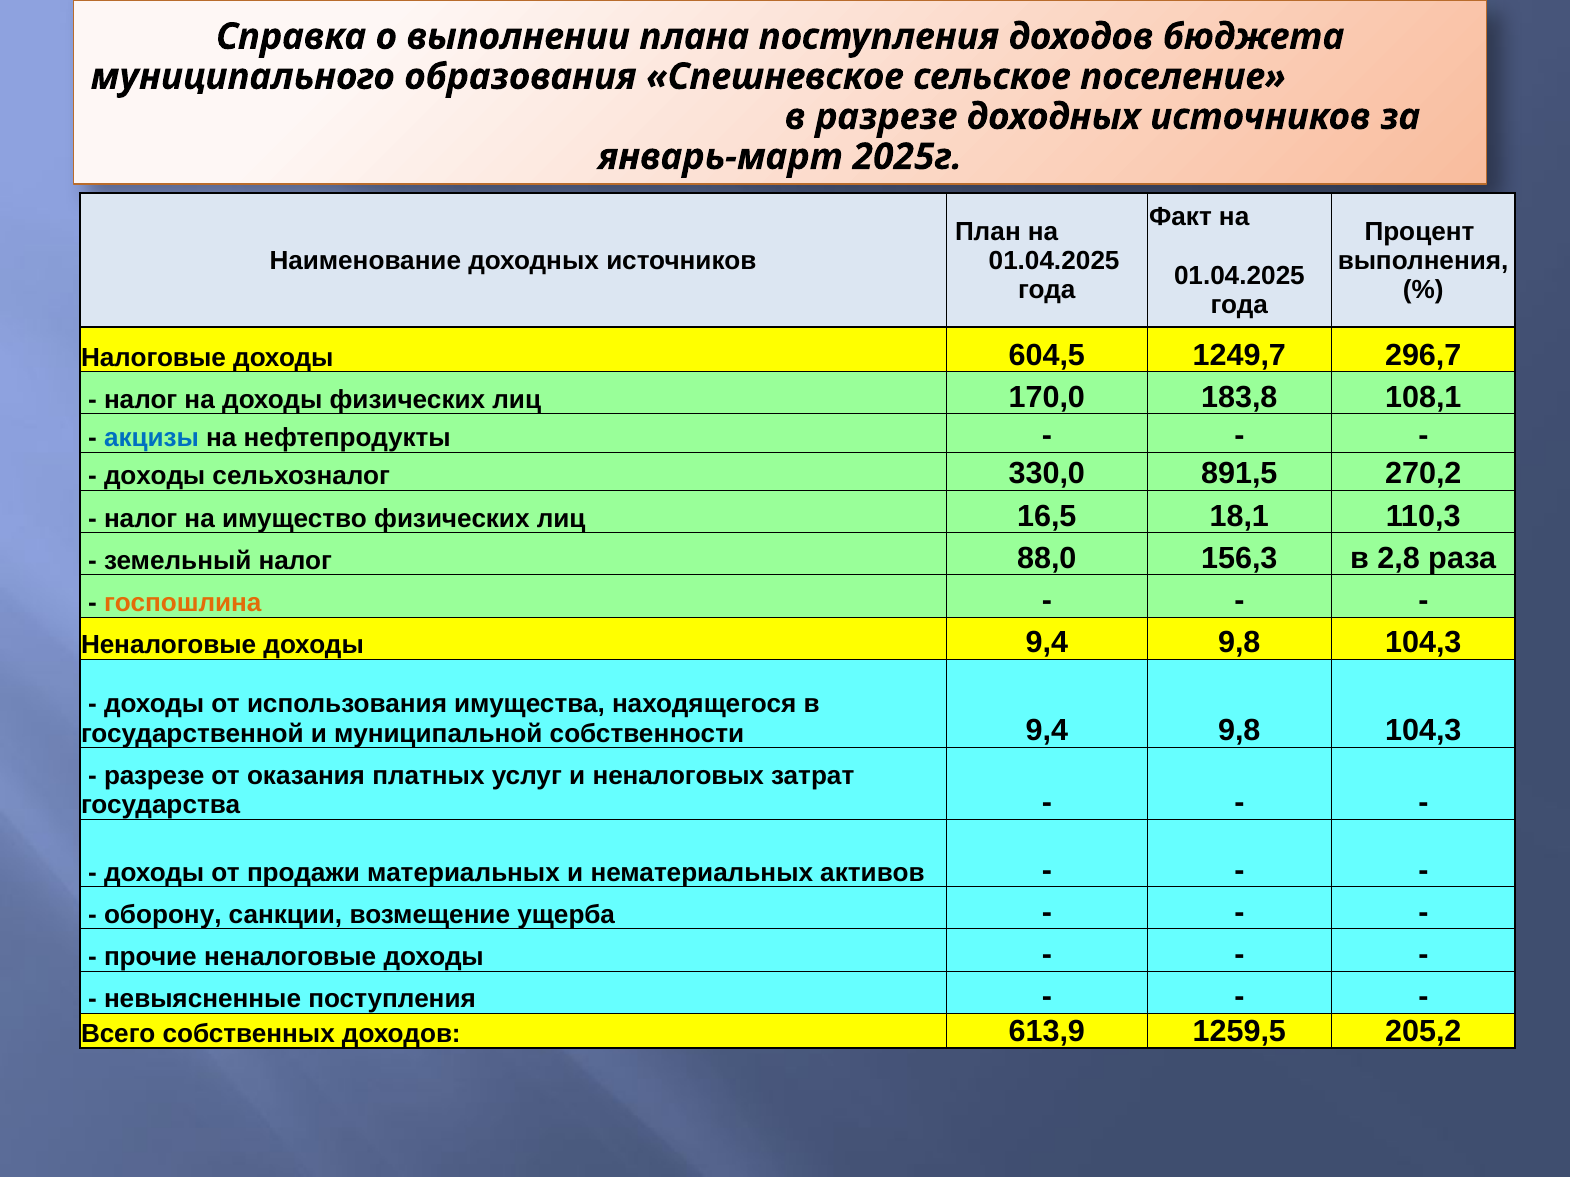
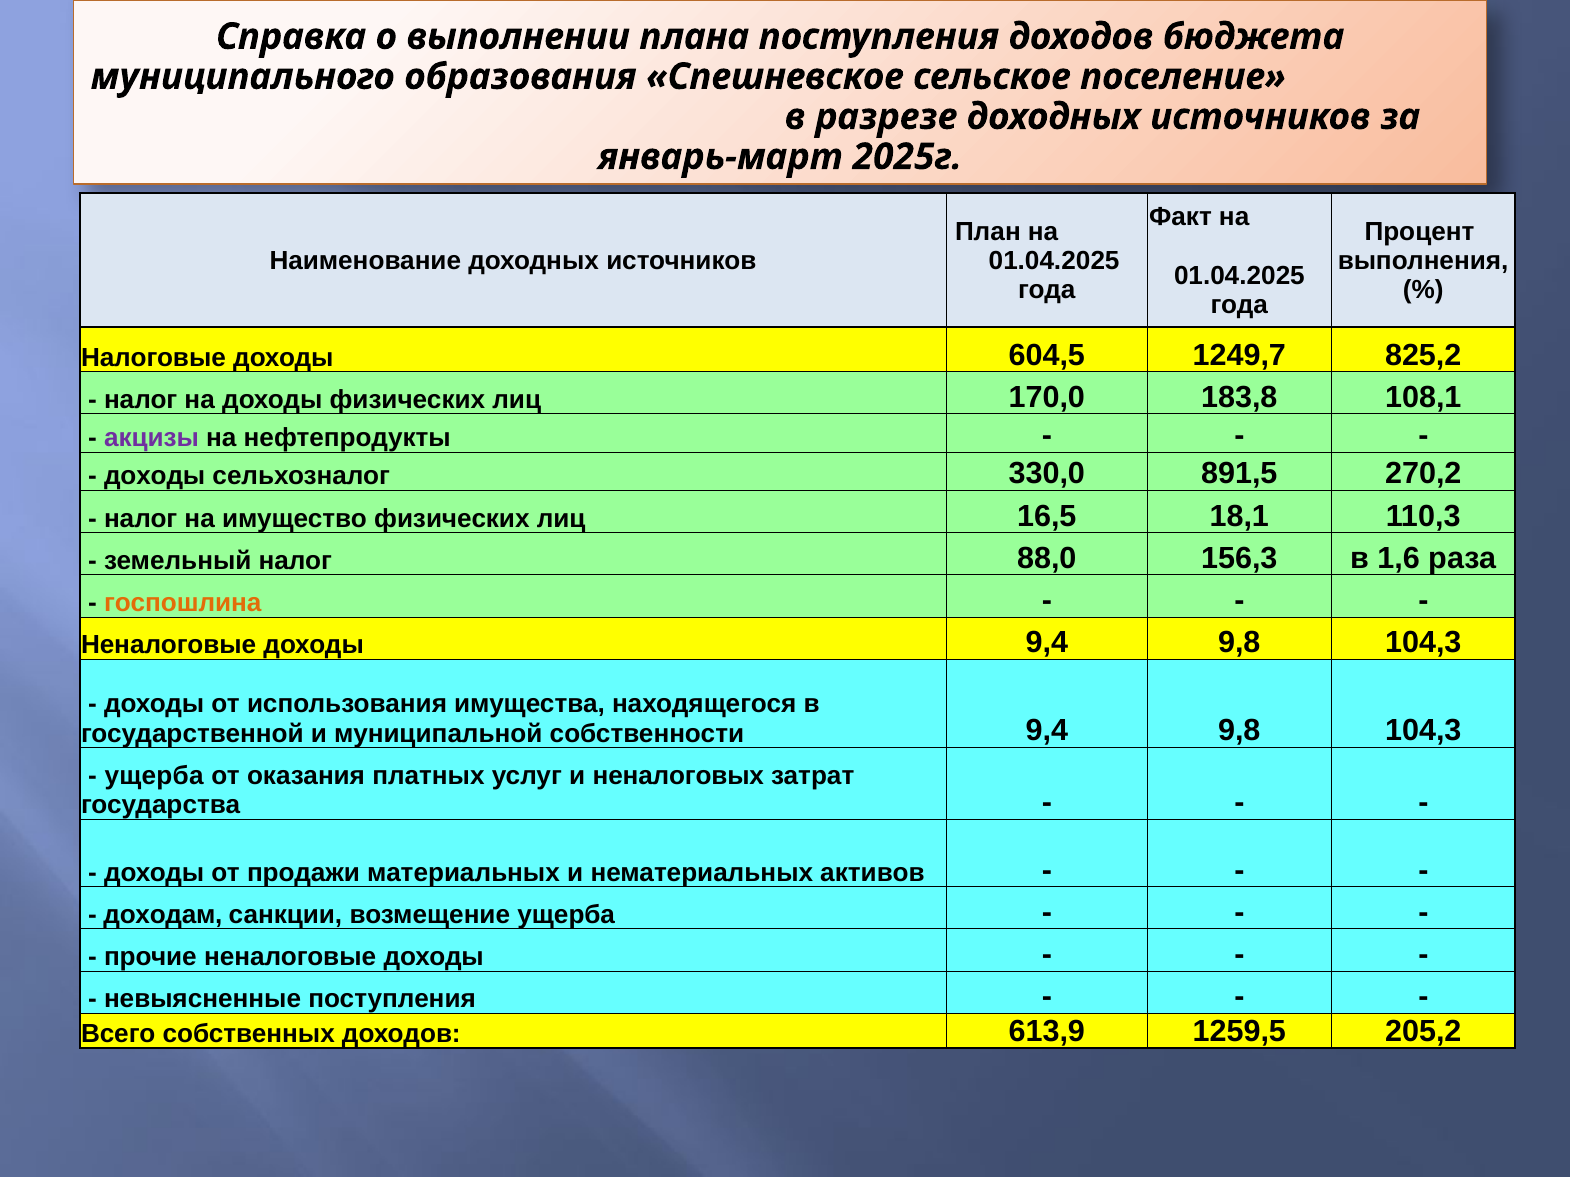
296,7: 296,7 -> 825,2 (1423, 355)
акцизы colour: blue -> purple (151, 439)
2,8: 2,8 -> 1,6 (1399, 558)
разрезе: разрезе -> ущерба (154, 776)
оборону: оборону -> доходам (163, 915)
